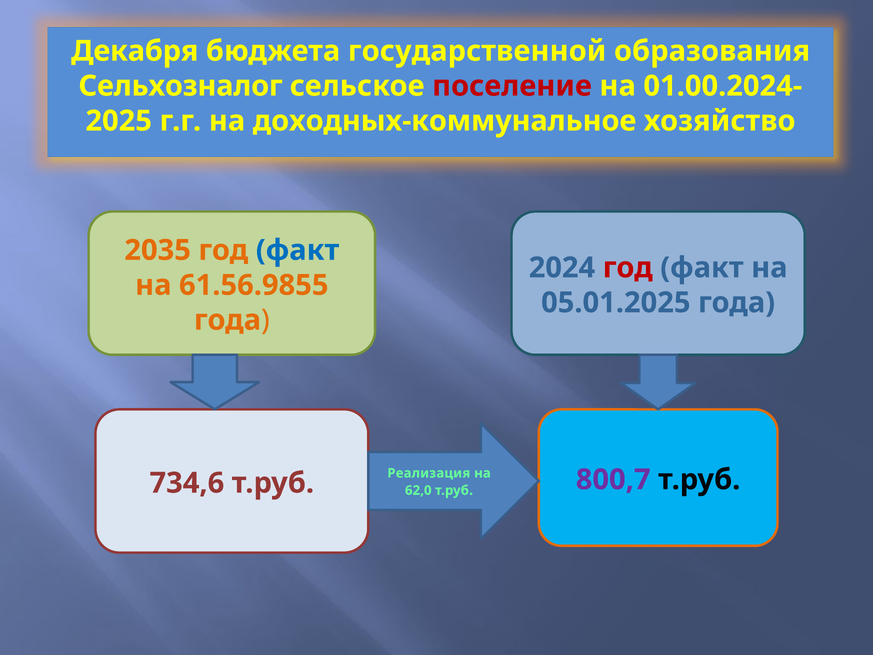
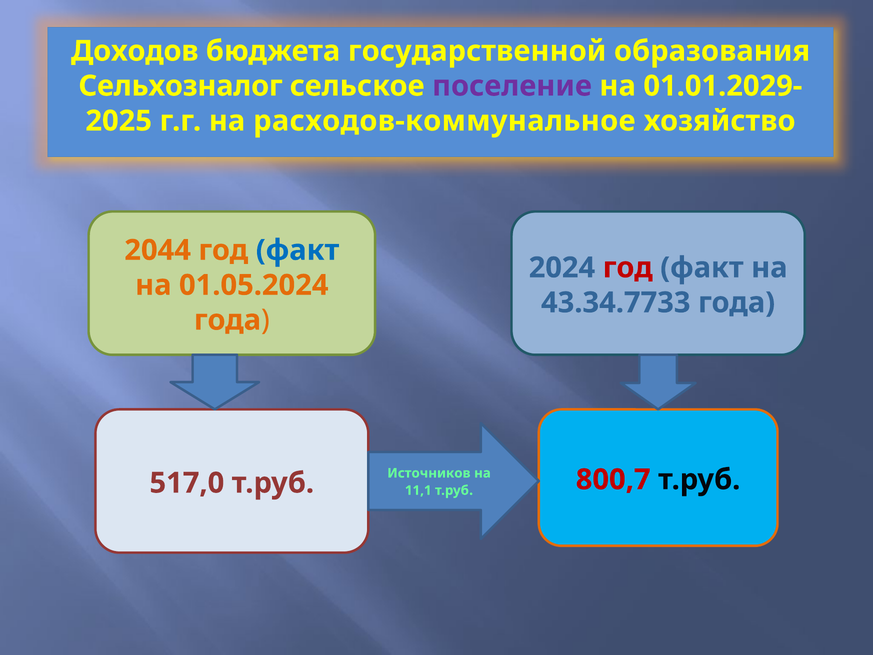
Декабря: Декабря -> Доходов (135, 51)
поселение colour: red -> purple (512, 86)
01.00.2024-: 01.00.2024- -> 01.01.2029- (723, 86)
доходных-коммунальное: доходных-коммунальное -> расходов-коммунальное (444, 121)
2035: 2035 -> 2044 (158, 250)
61.56.9855: 61.56.9855 -> 01.05.2024 (254, 285)
05.01.2025: 05.01.2025 -> 43.34.7733 (616, 303)
Реализация: Реализация -> Источников (429, 473)
734,6: 734,6 -> 517,0 (187, 483)
800,7 colour: purple -> red (613, 479)
62,0: 62,0 -> 11,1 (418, 490)
